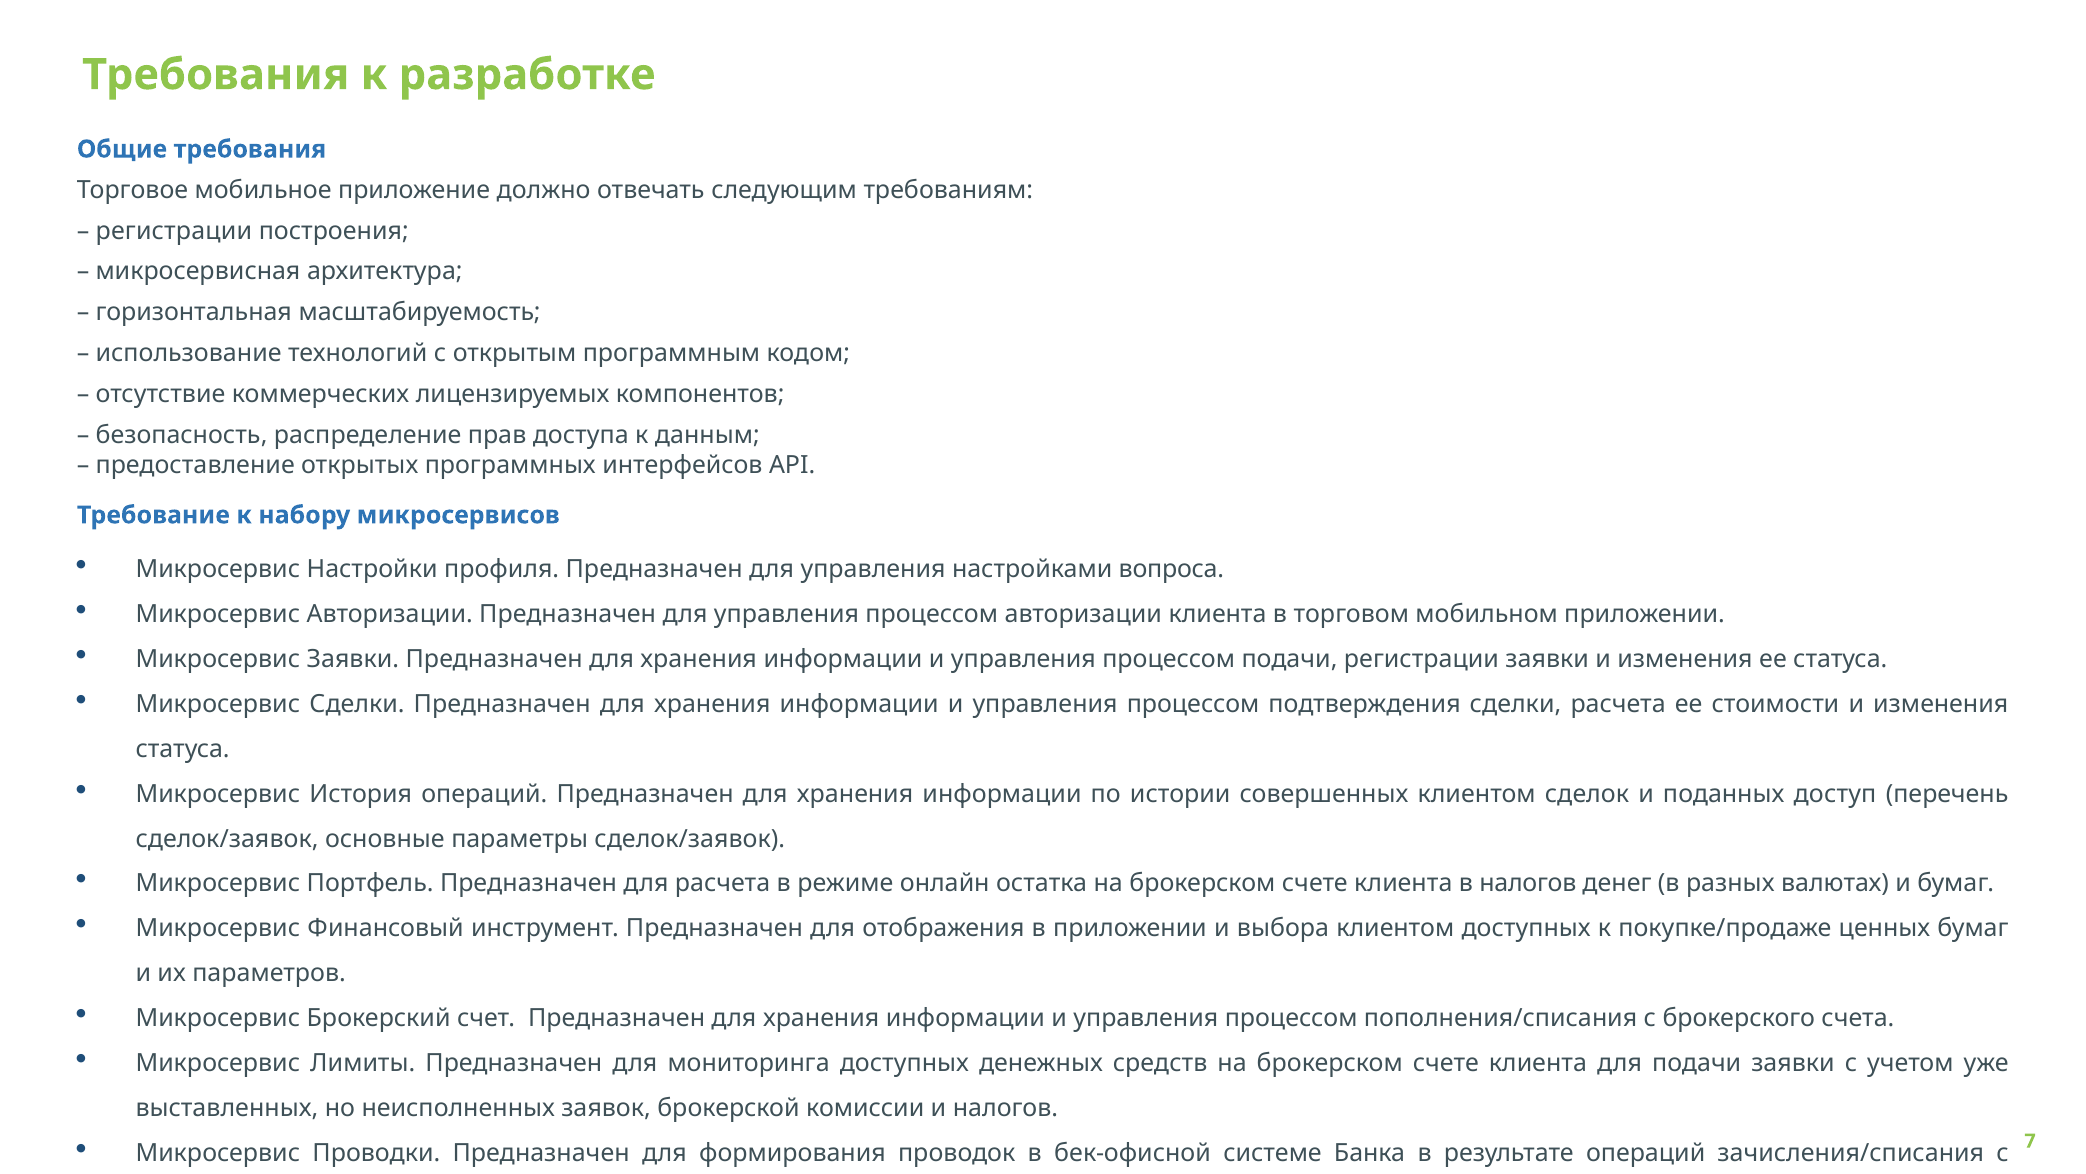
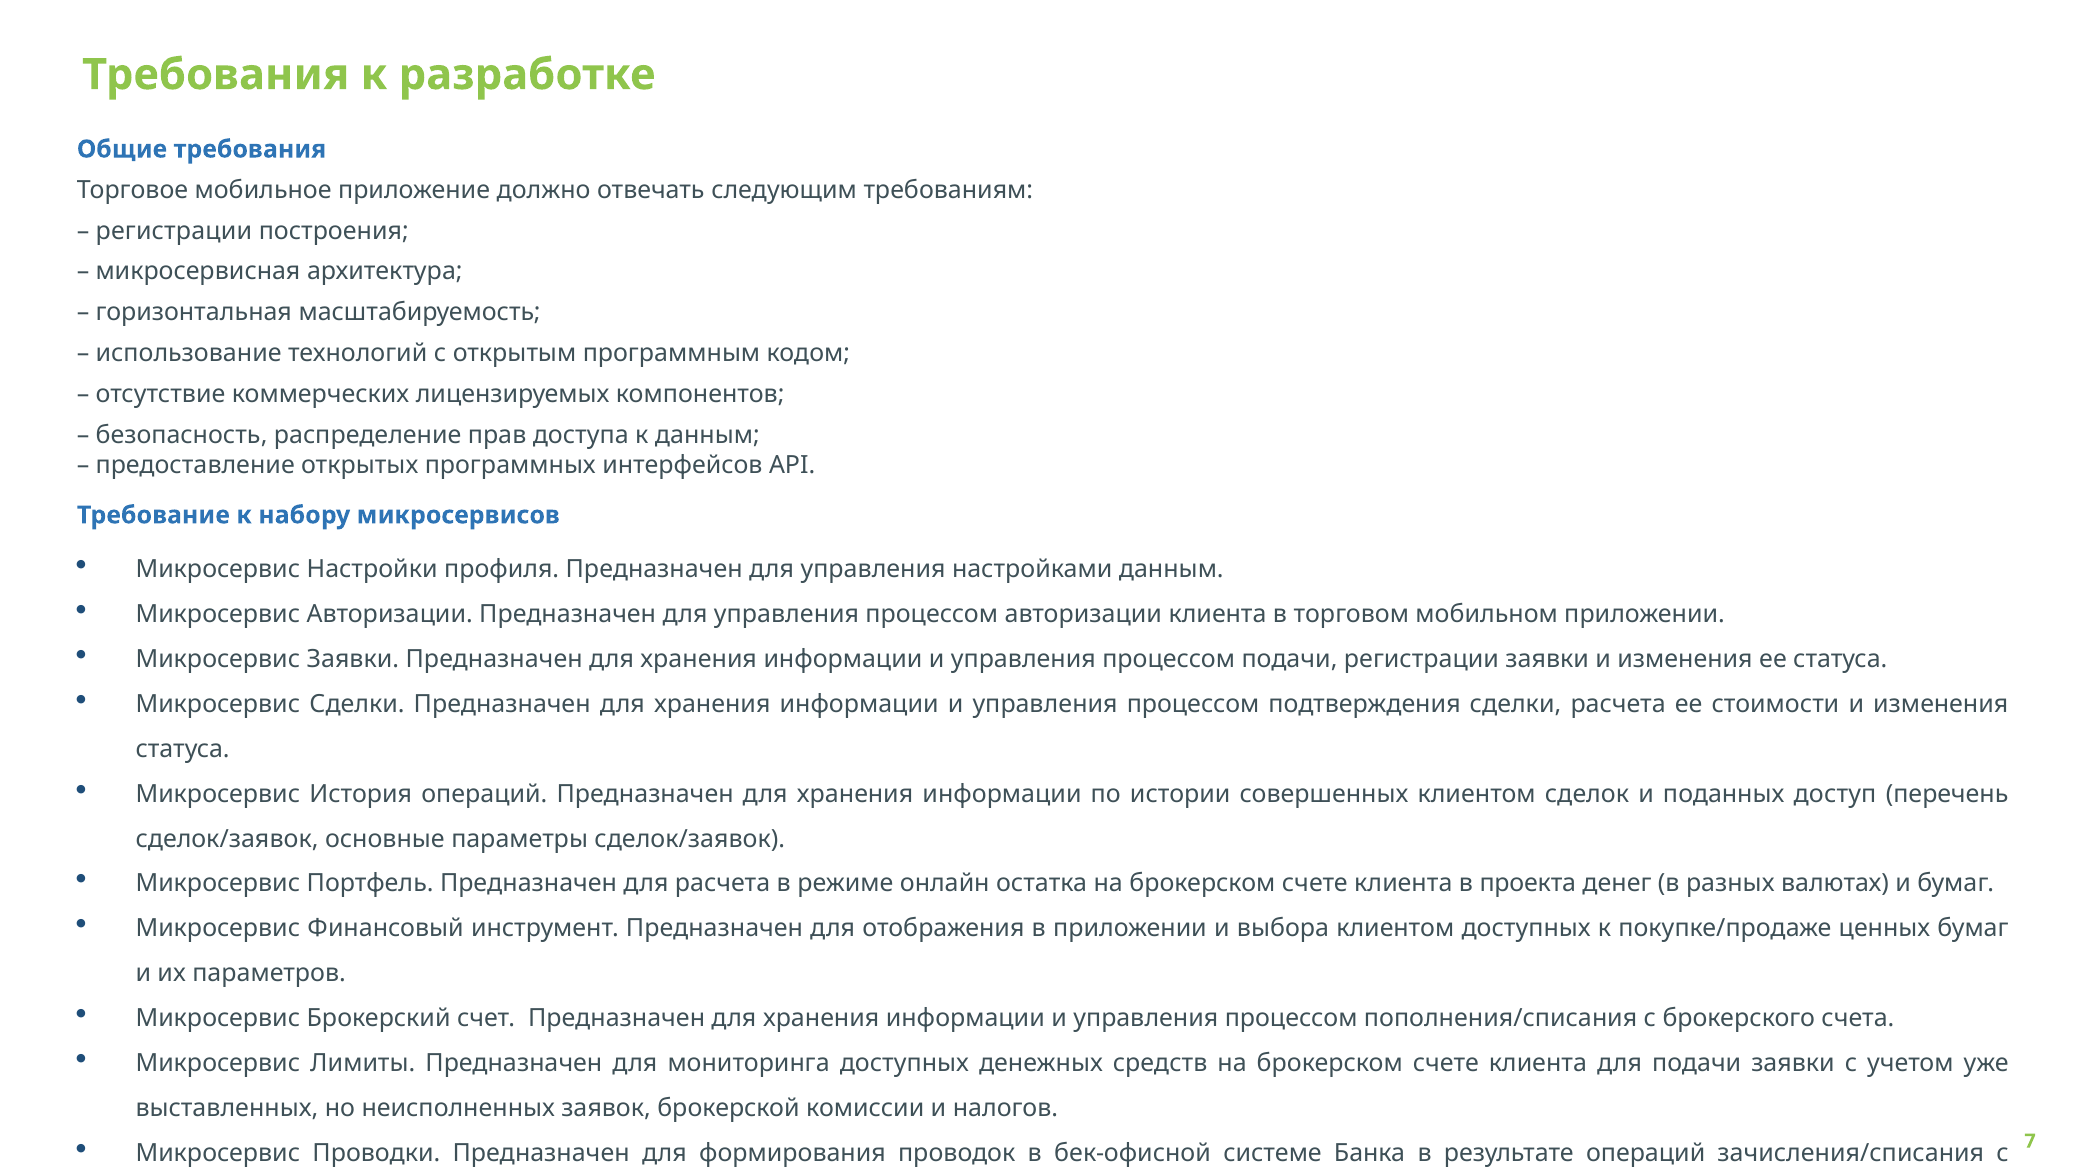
настройками вопроса: вопроса -> данным (1171, 569)
в налогов: налогов -> проекта (1528, 883)
